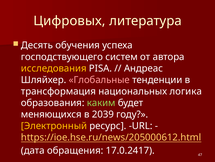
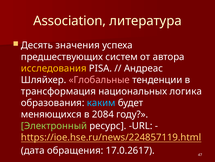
Цифровых: Цифровых -> Association (70, 21)
обучения: обучения -> значения (78, 45)
господствующего: господствующего -> предшествующих (62, 57)
каким colour: light green -> light blue (101, 102)
2039: 2039 -> 2084 (103, 114)
Электронный colour: yellow -> light green (54, 125)
https://ioe.hse.ru/news/205000612.html: https://ioe.hse.ru/news/205000612.html -> https://ioe.hse.ru/news/224857119.html (111, 137)
17.0.2417: 17.0.2417 -> 17.0.2617 (130, 150)
